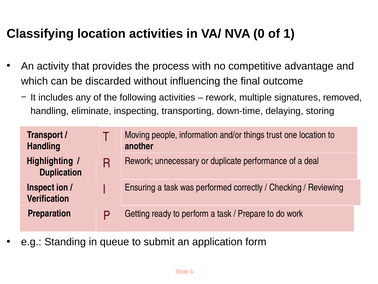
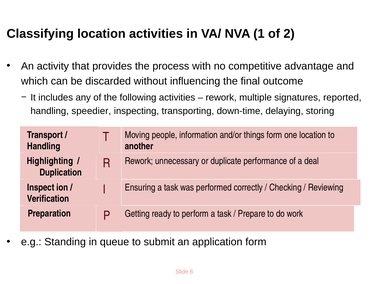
0: 0 -> 1 (259, 34)
1: 1 -> 2 (289, 34)
removed: removed -> reported (342, 97)
eliminate: eliminate -> speedier (91, 111)
things trust: trust -> form (274, 135)
